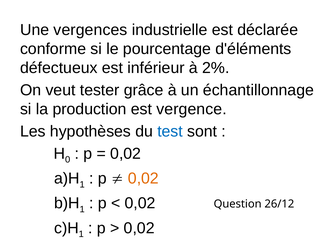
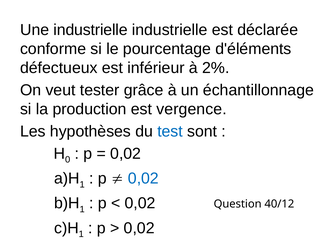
Une vergences: vergences -> industrielle (91, 30)
0,02 colour: orange -> blue (143, 178)
26/12: 26/12 -> 40/12 (279, 204)
